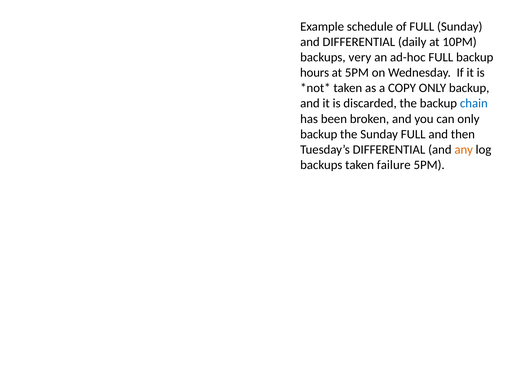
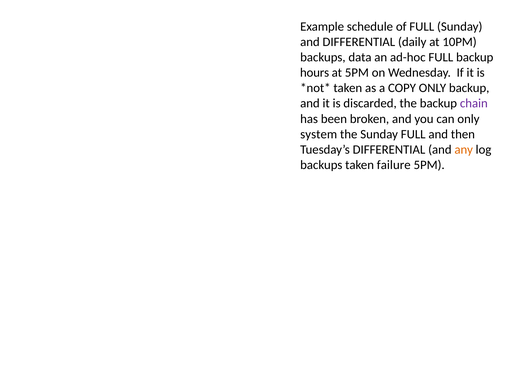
very: very -> data (360, 57)
chain colour: blue -> purple (474, 103)
backup: backup -> system (319, 134)
